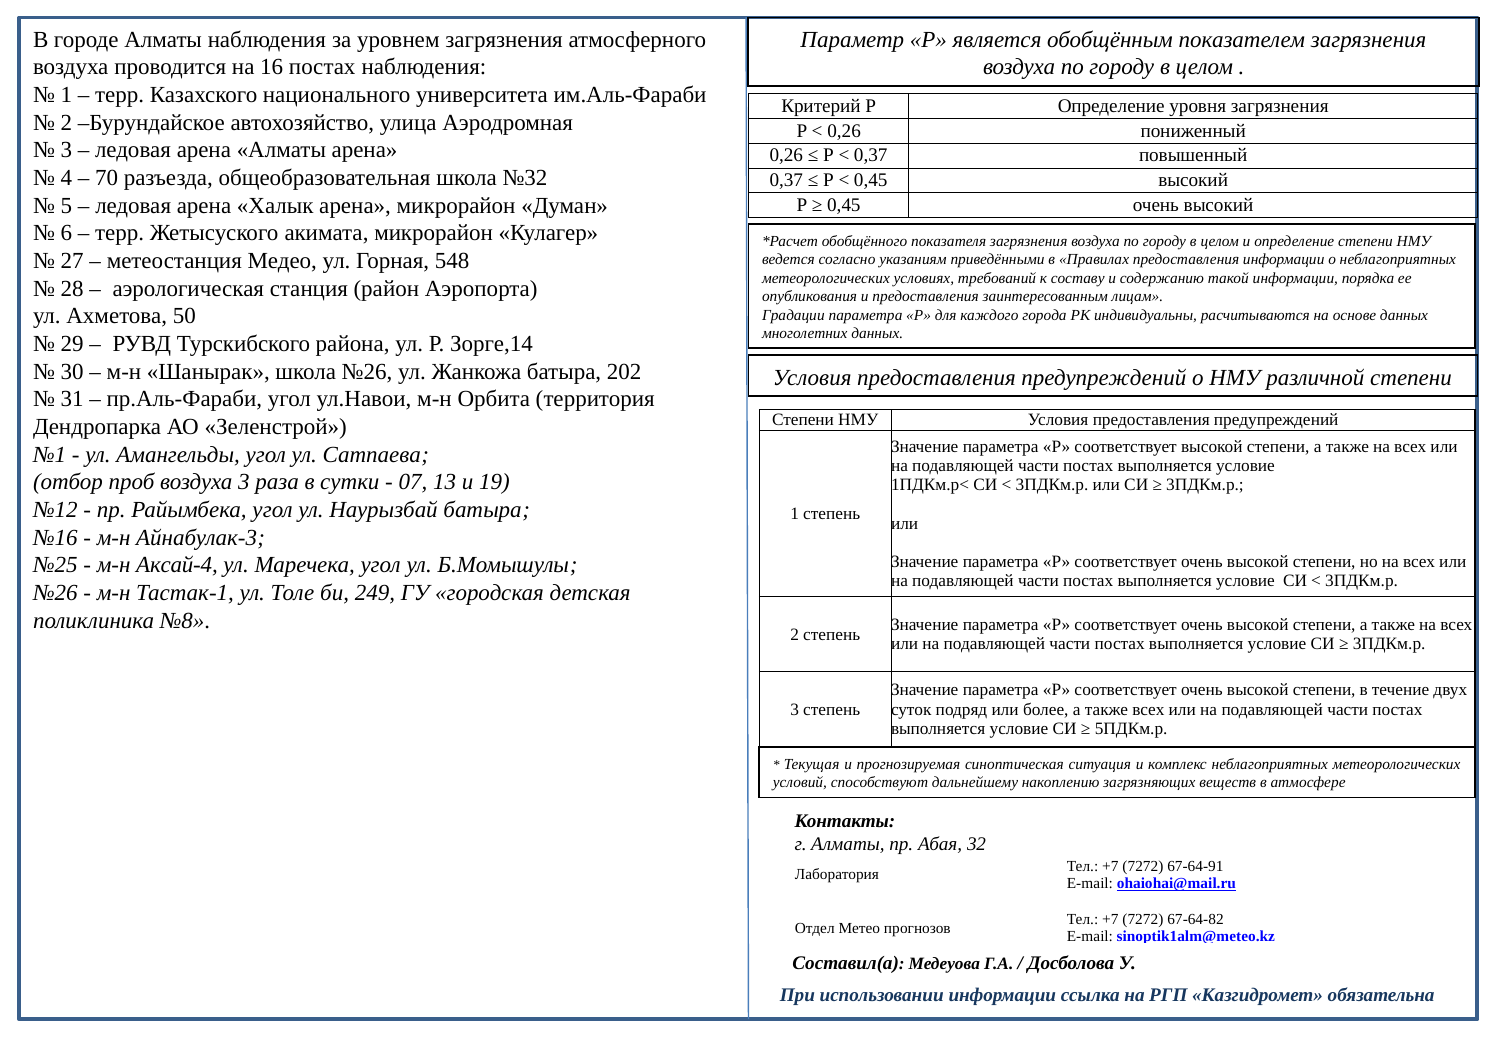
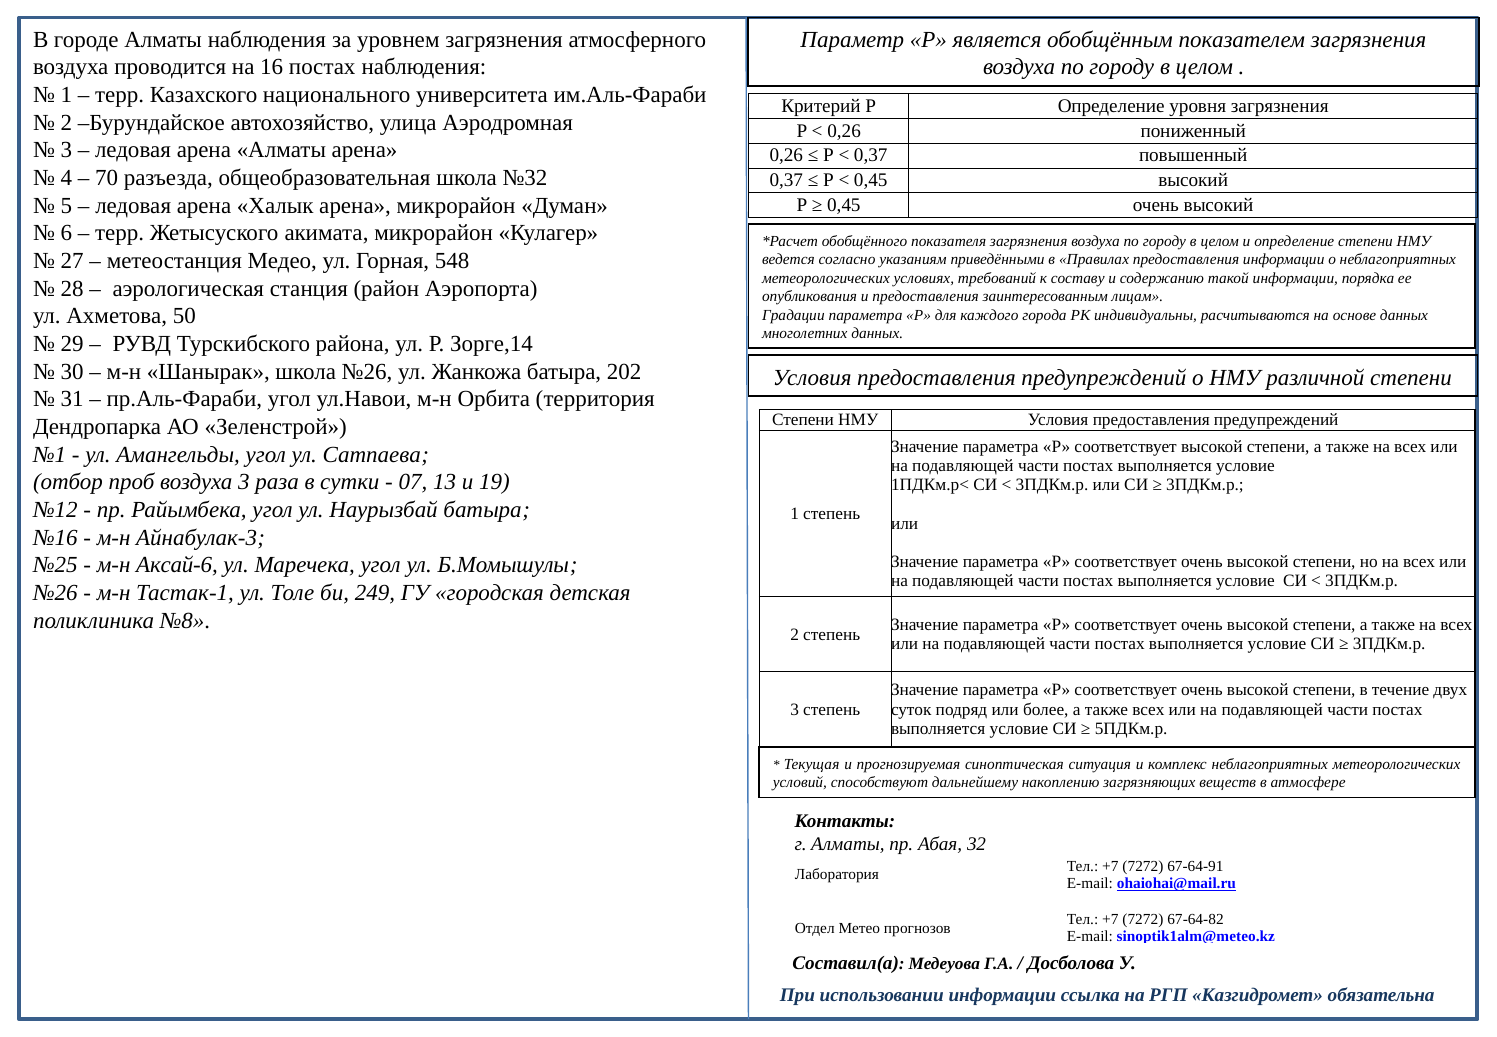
Аксай-4: Аксай-4 -> Аксай-6 (177, 565)
